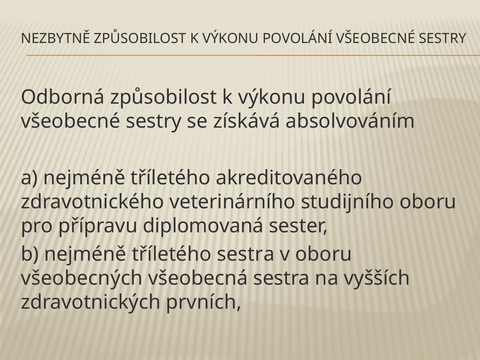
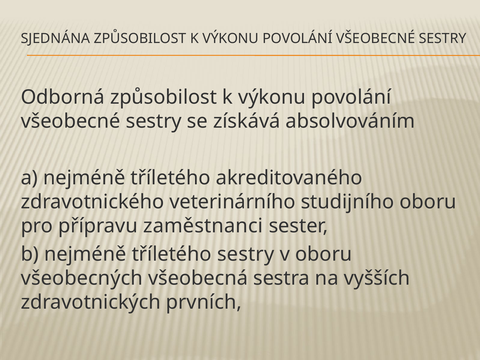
NEZBYTNĚ: NEZBYTNĚ -> SJEDNÁNA (55, 39)
diplomovaná: diplomovaná -> zaměstnanci (203, 226)
tříletého sestra: sestra -> sestry (246, 254)
